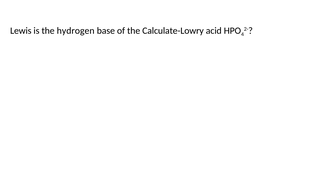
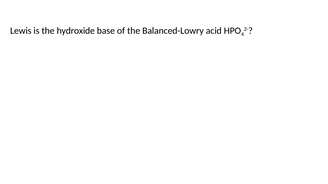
hydrogen: hydrogen -> hydroxide (76, 31)
Calculate-Lowry: Calculate-Lowry -> Balanced-Lowry (173, 31)
